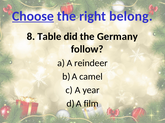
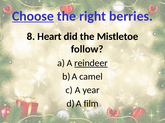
belong: belong -> berries (131, 16)
Table: Table -> Heart (49, 37)
Germany: Germany -> Mistletoe (118, 37)
reindeer underline: none -> present (91, 63)
